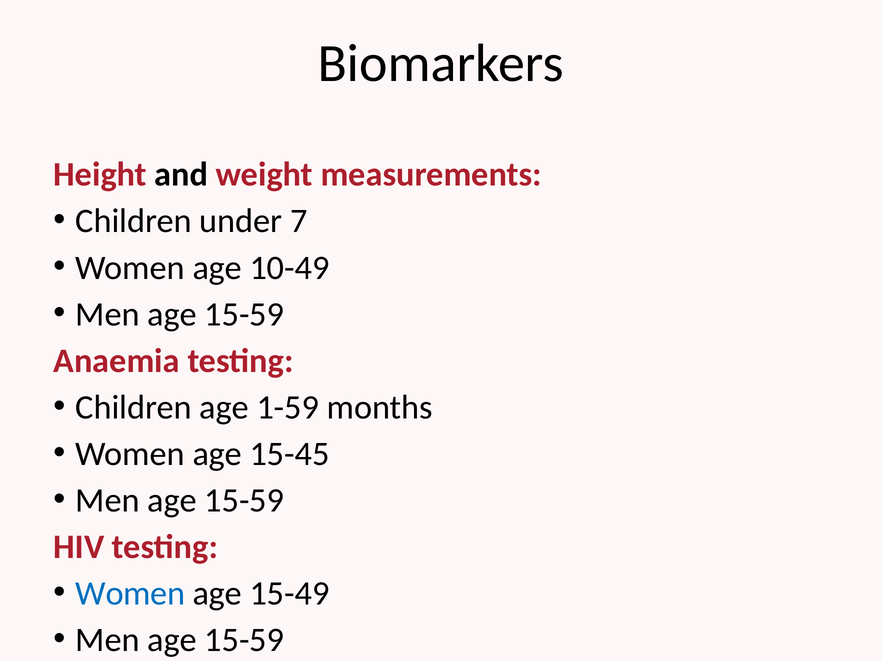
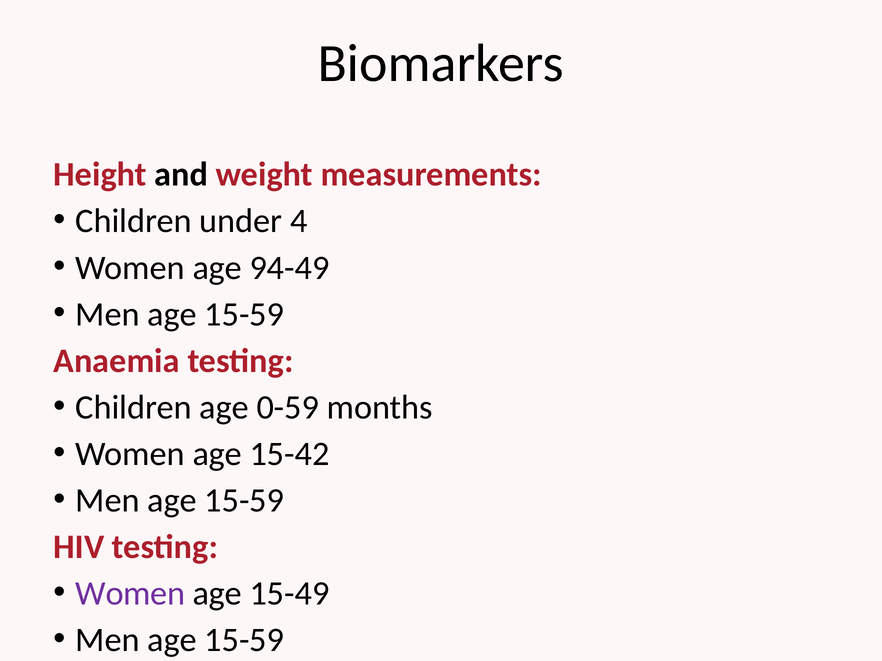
7: 7 -> 4 (299, 221)
10-49: 10-49 -> 94-49 (289, 268)
1-59: 1-59 -> 0-59 (288, 408)
15-45: 15-45 -> 15-42 (289, 454)
Women colour: blue -> purple (130, 594)
